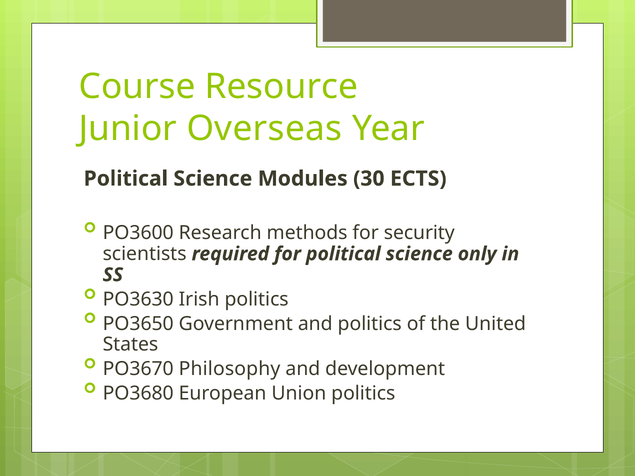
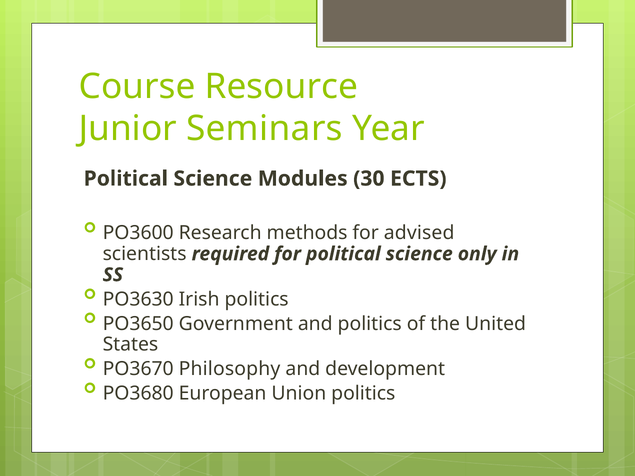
Overseas: Overseas -> Seminars (264, 129)
security: security -> advised (419, 233)
